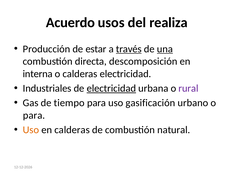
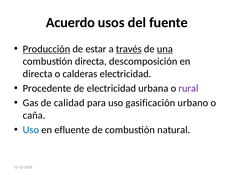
realiza: realiza -> fuente (169, 23)
Producción underline: none -> present (46, 49)
interna: interna -> directa (38, 74)
Industriales: Industriales -> Procedente (47, 89)
electricidad underline: present -> none (111, 89)
tiempo: tiempo -> calidad (69, 103)
para: para -> caña (34, 116)
Uso colour: orange -> blue (31, 130)
en calderas: calderas -> efluente (72, 130)
